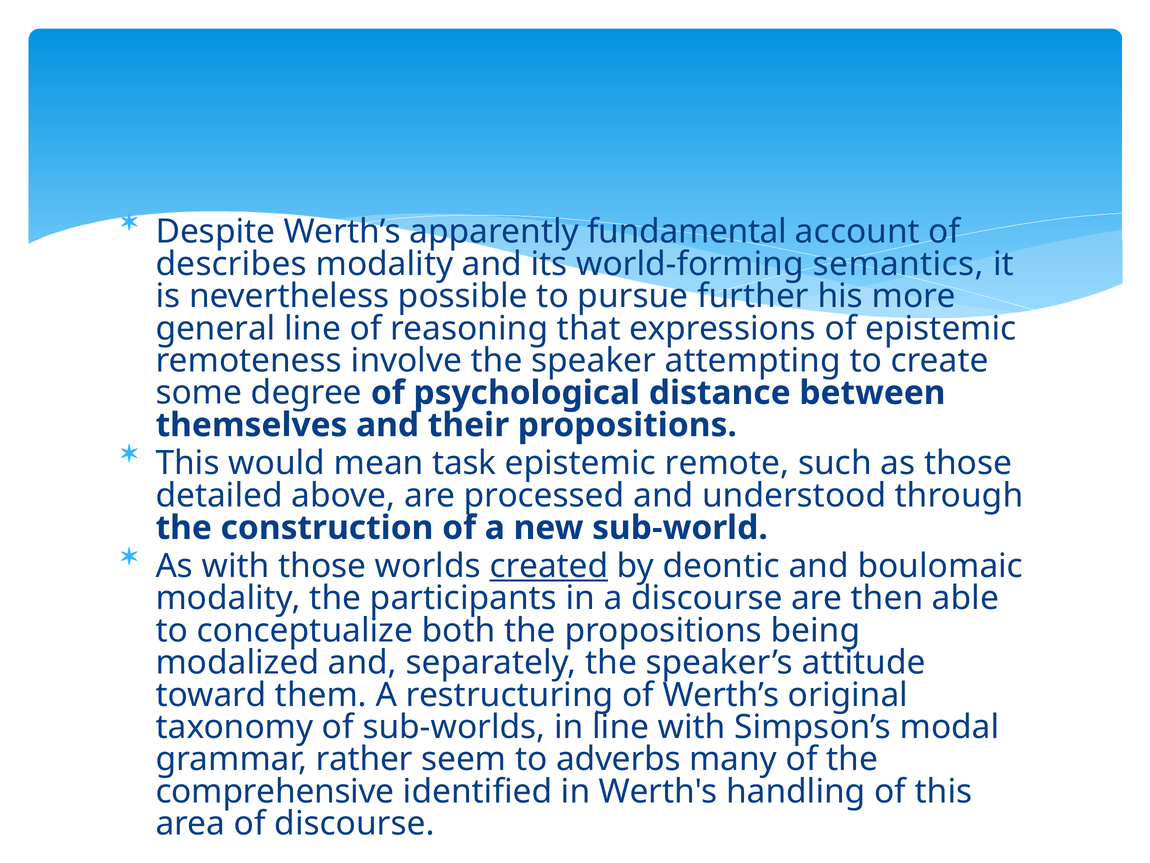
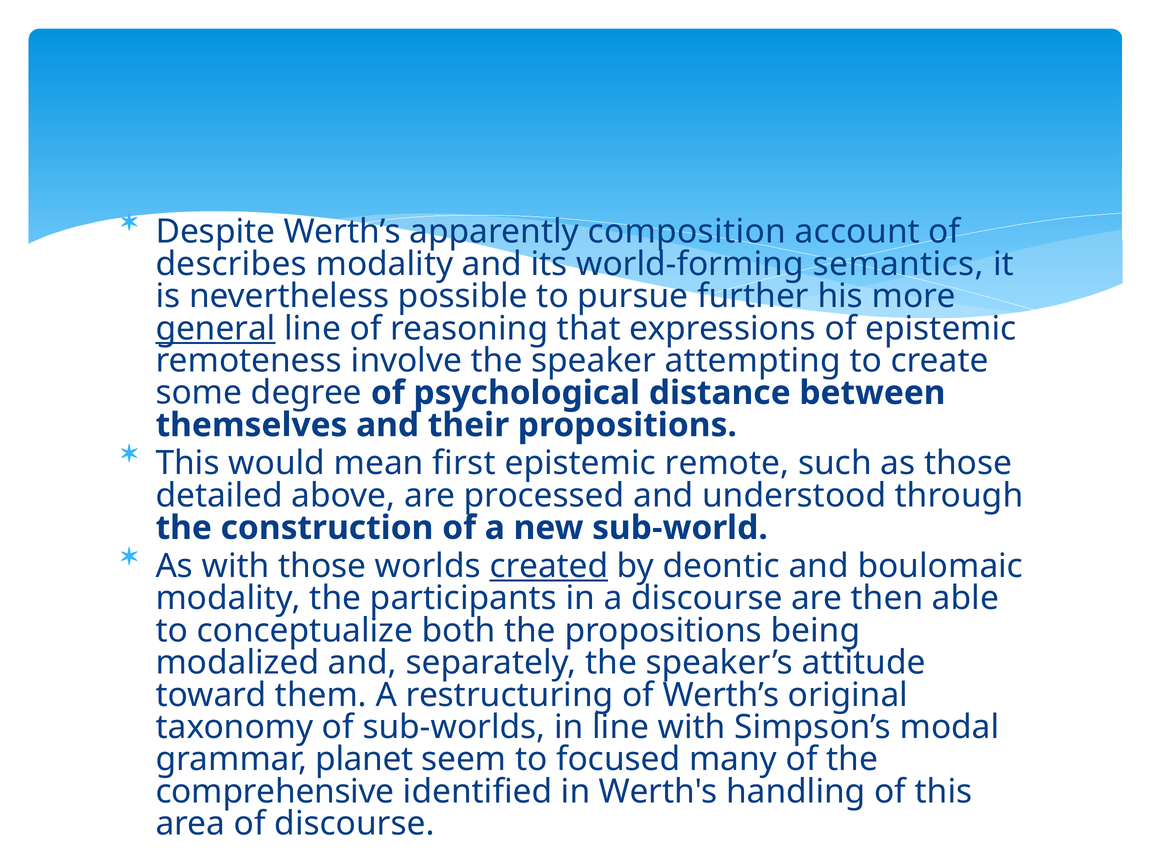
fundamental: fundamental -> composition (687, 232)
general underline: none -> present (216, 328)
task: task -> first (464, 463)
rather: rather -> planet (364, 759)
adverbs: adverbs -> focused (618, 759)
